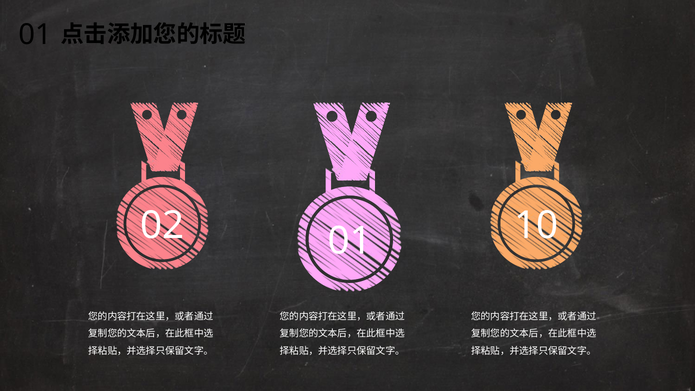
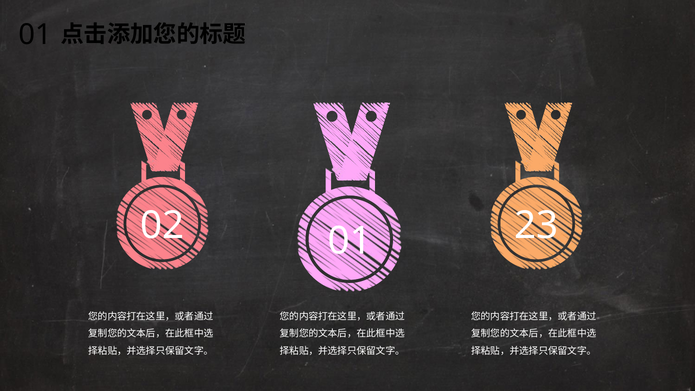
10: 10 -> 23 (536, 226)
